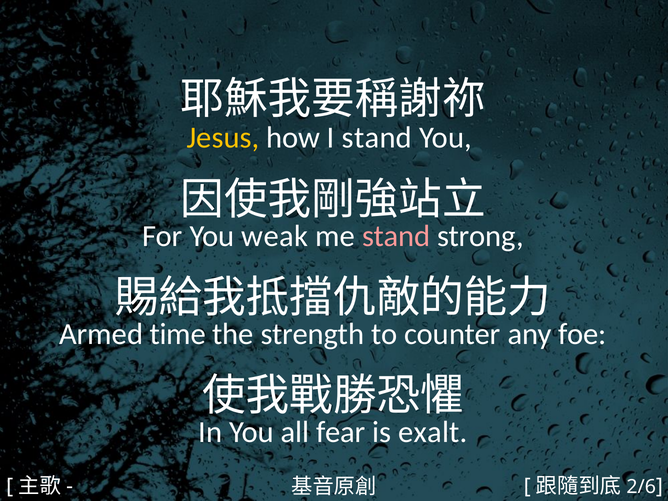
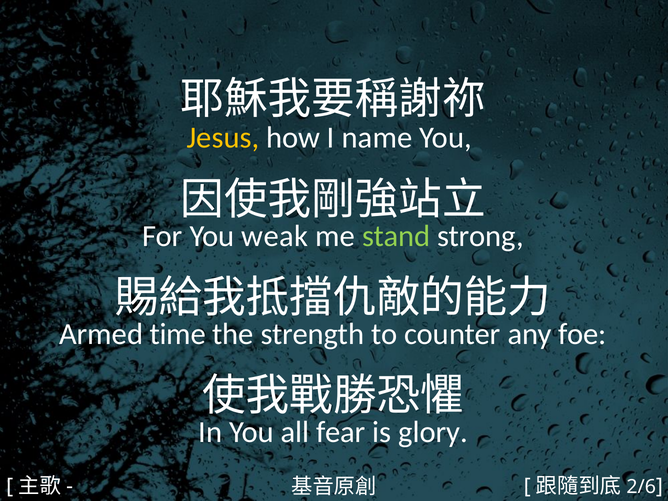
I stand: stand -> name (377, 138)
stand colour: pink -> light green (396, 236)
exalt: exalt -> glory (433, 432)
